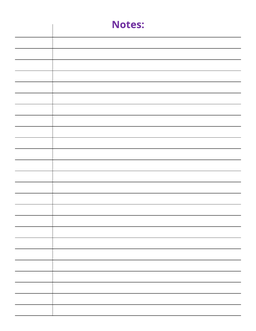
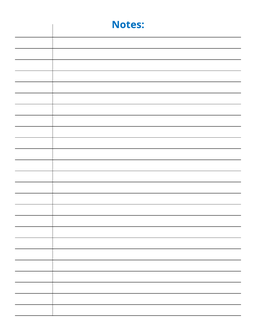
Notes colour: purple -> blue (128, 25)
